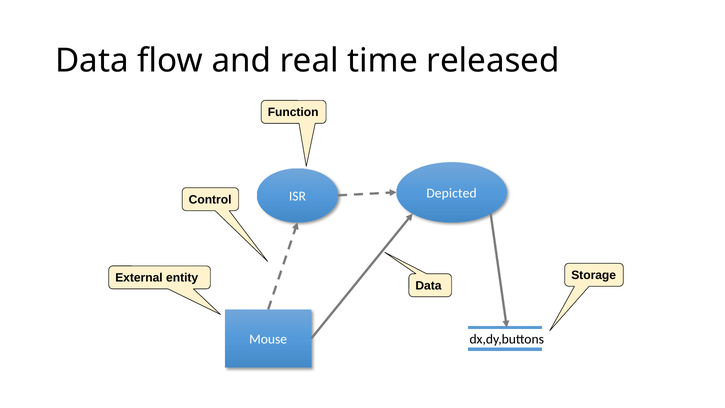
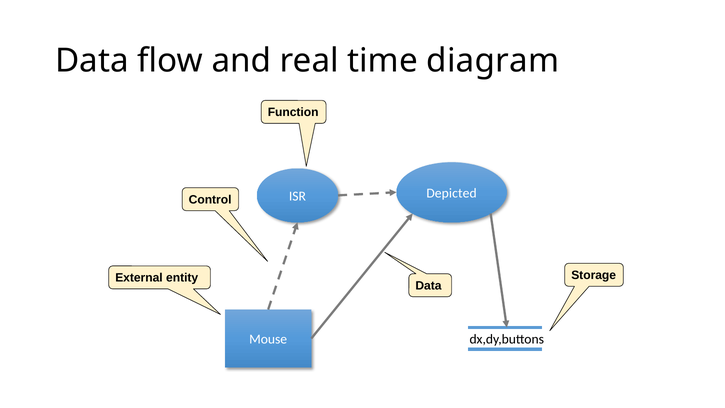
released: released -> diagram (493, 61)
